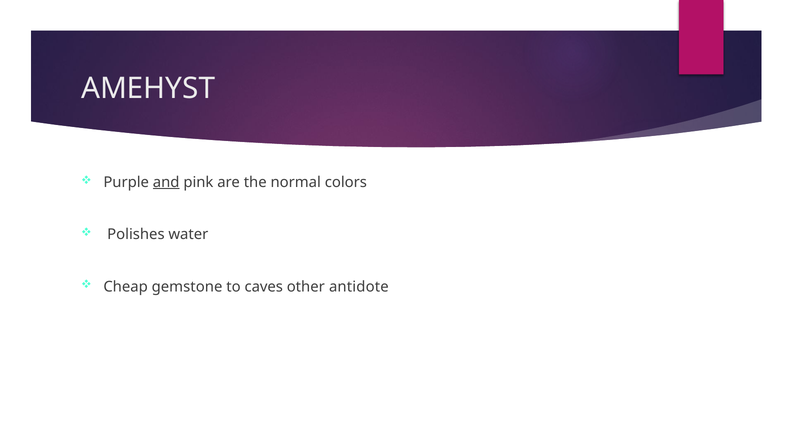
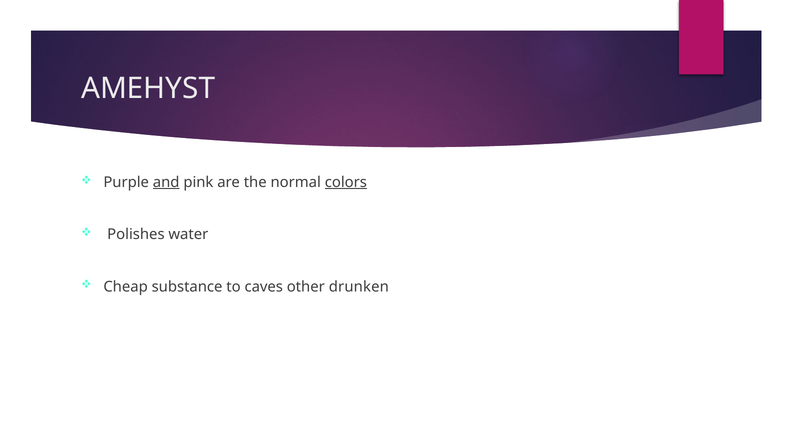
colors underline: none -> present (346, 182)
gemstone: gemstone -> substance (187, 287)
antidote: antidote -> drunken (359, 287)
